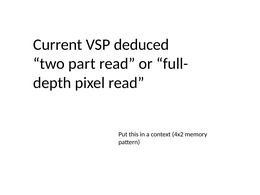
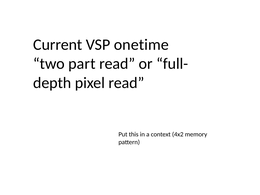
deduced: deduced -> onetime (141, 45)
